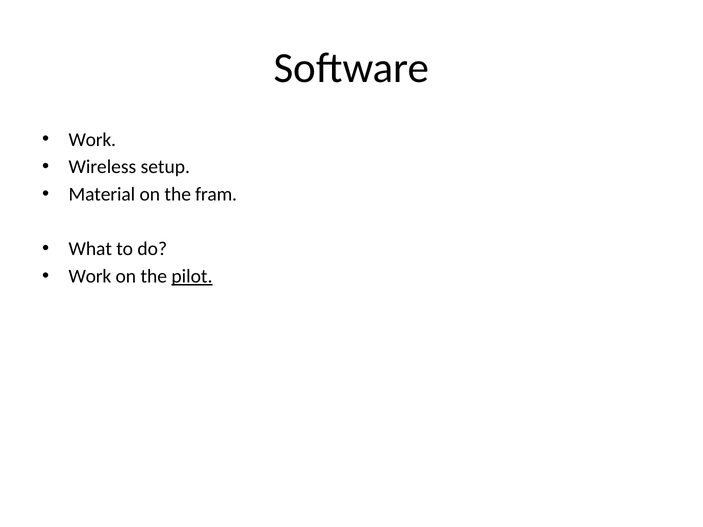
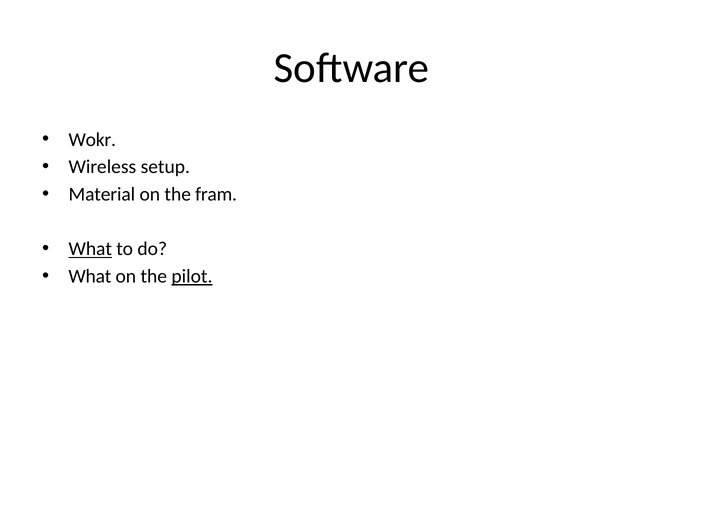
Work: Work -> Wokr (92, 140)
What underline: none -> present (90, 249)
Work: Work -> What (90, 277)
